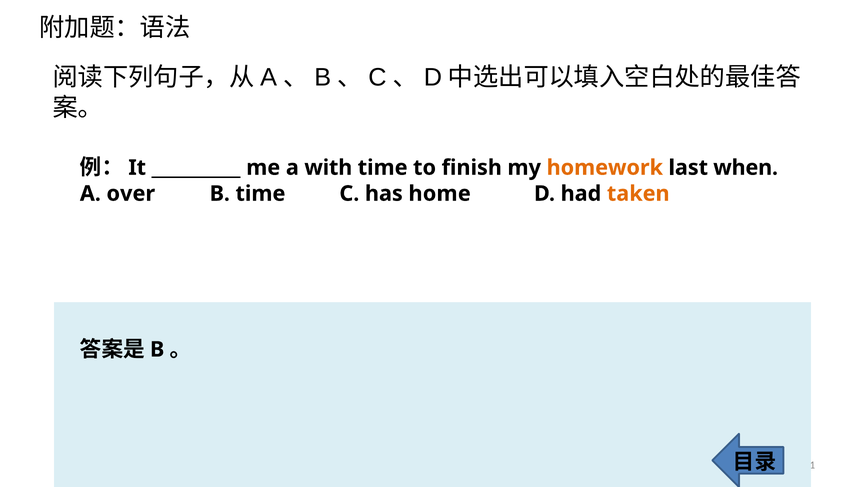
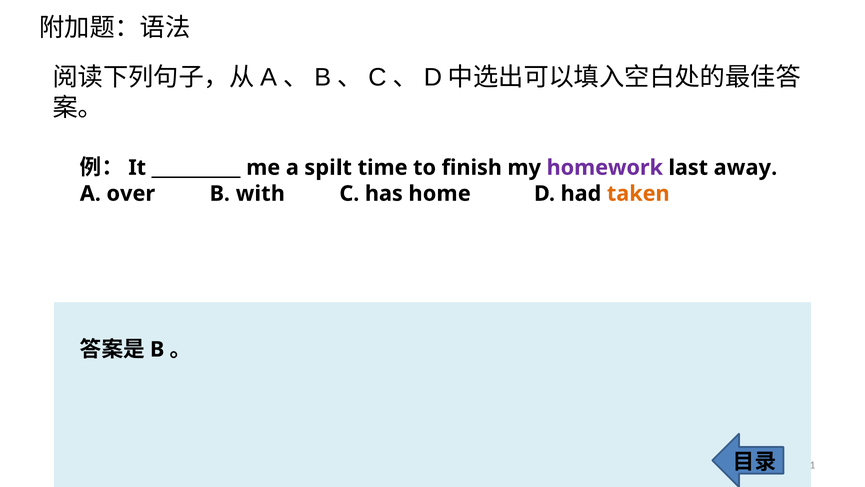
with: with -> spilt (328, 167)
homework colour: orange -> purple (605, 167)
when: when -> away (745, 167)
B time: time -> with (260, 193)
